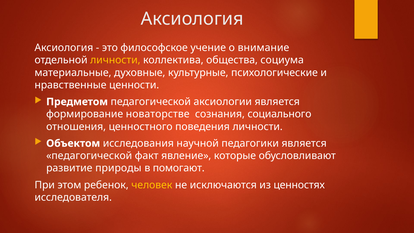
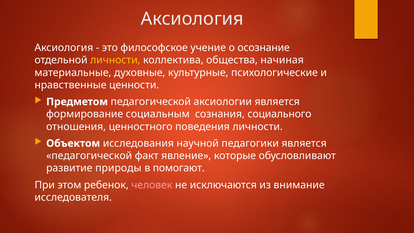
внимание: внимание -> осознание (264, 48)
социума: социума -> начиная (282, 60)
новаторстве: новаторстве -> социальным (158, 114)
человек colour: yellow -> pink (152, 185)
ценностях: ценностях -> внимание (299, 185)
